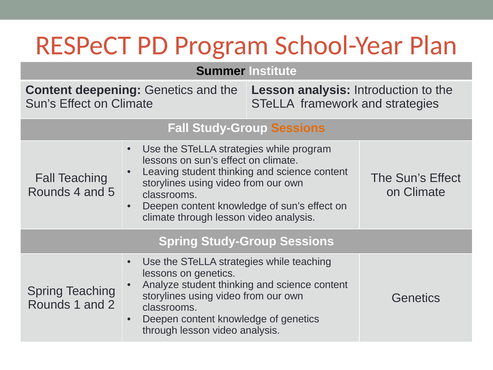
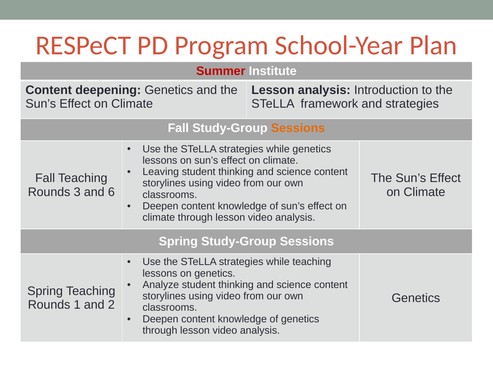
Summer colour: black -> red (221, 71)
while program: program -> genetics (312, 149)
4: 4 -> 3 (77, 192)
5: 5 -> 6 (111, 192)
